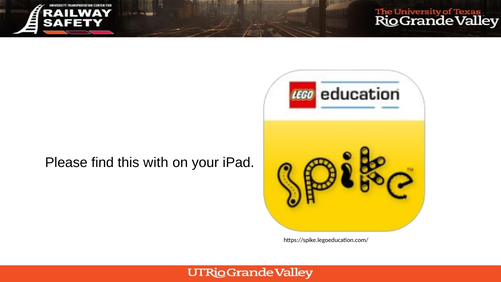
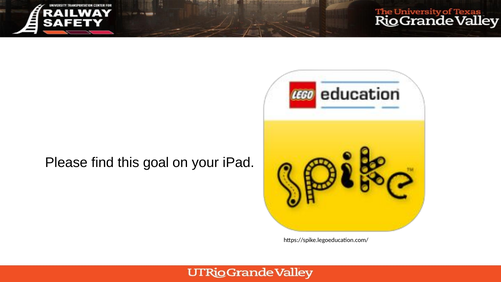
with: with -> goal (156, 163)
